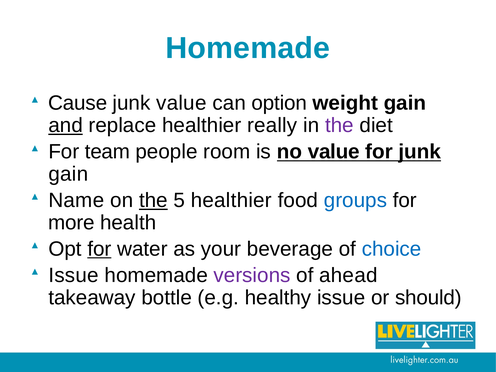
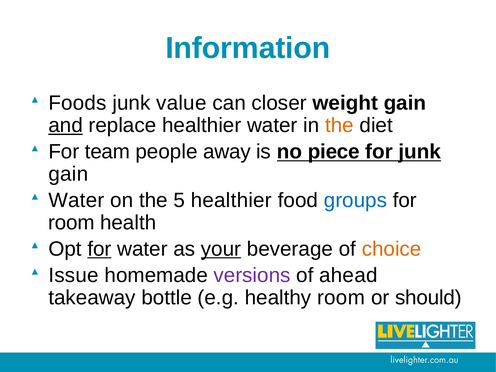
Homemade: Homemade -> Information (248, 48)
Cause: Cause -> Foods (78, 103)
option: option -> closer (279, 103)
healthier really: really -> water (272, 125)
the colour: purple -> orange (339, 125)
room: room -> away (227, 152)
no value: value -> piece (334, 152)
Name: Name -> Water (76, 200)
the underline: present -> none (153, 200)
more: more -> room (71, 223)
your underline: none -> present (221, 249)
choice colour: blue -> orange (392, 249)
healthy issue: issue -> room (341, 298)
